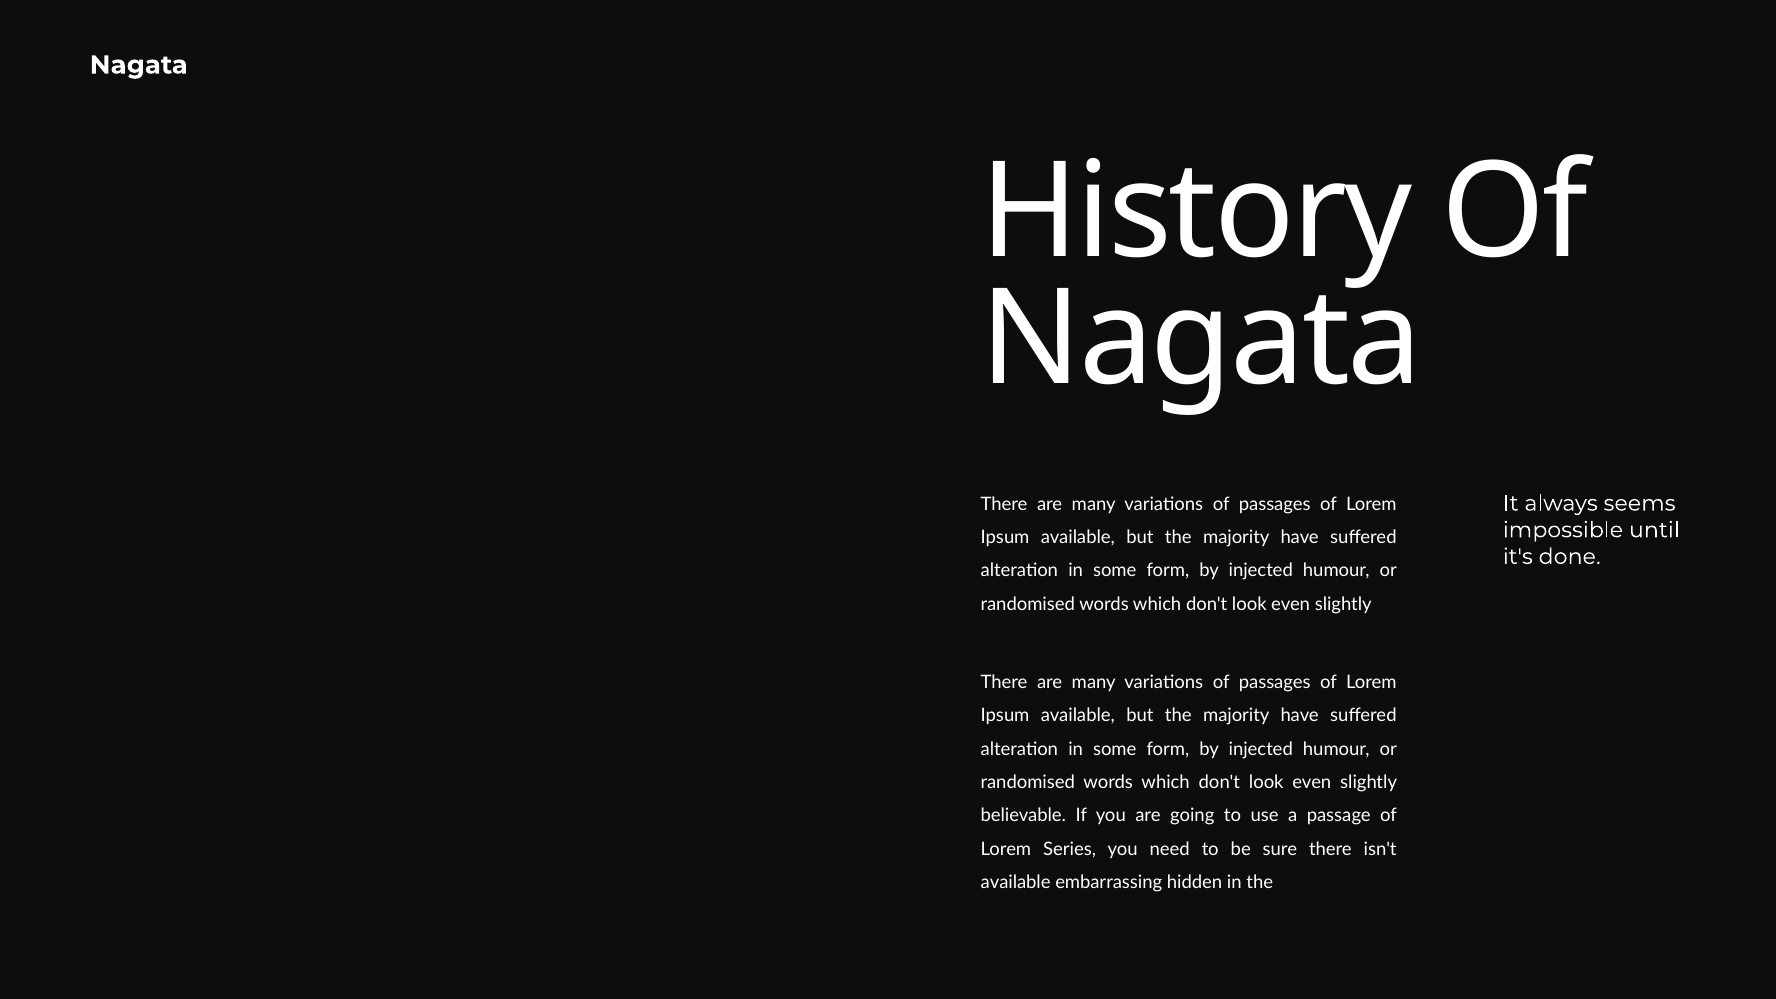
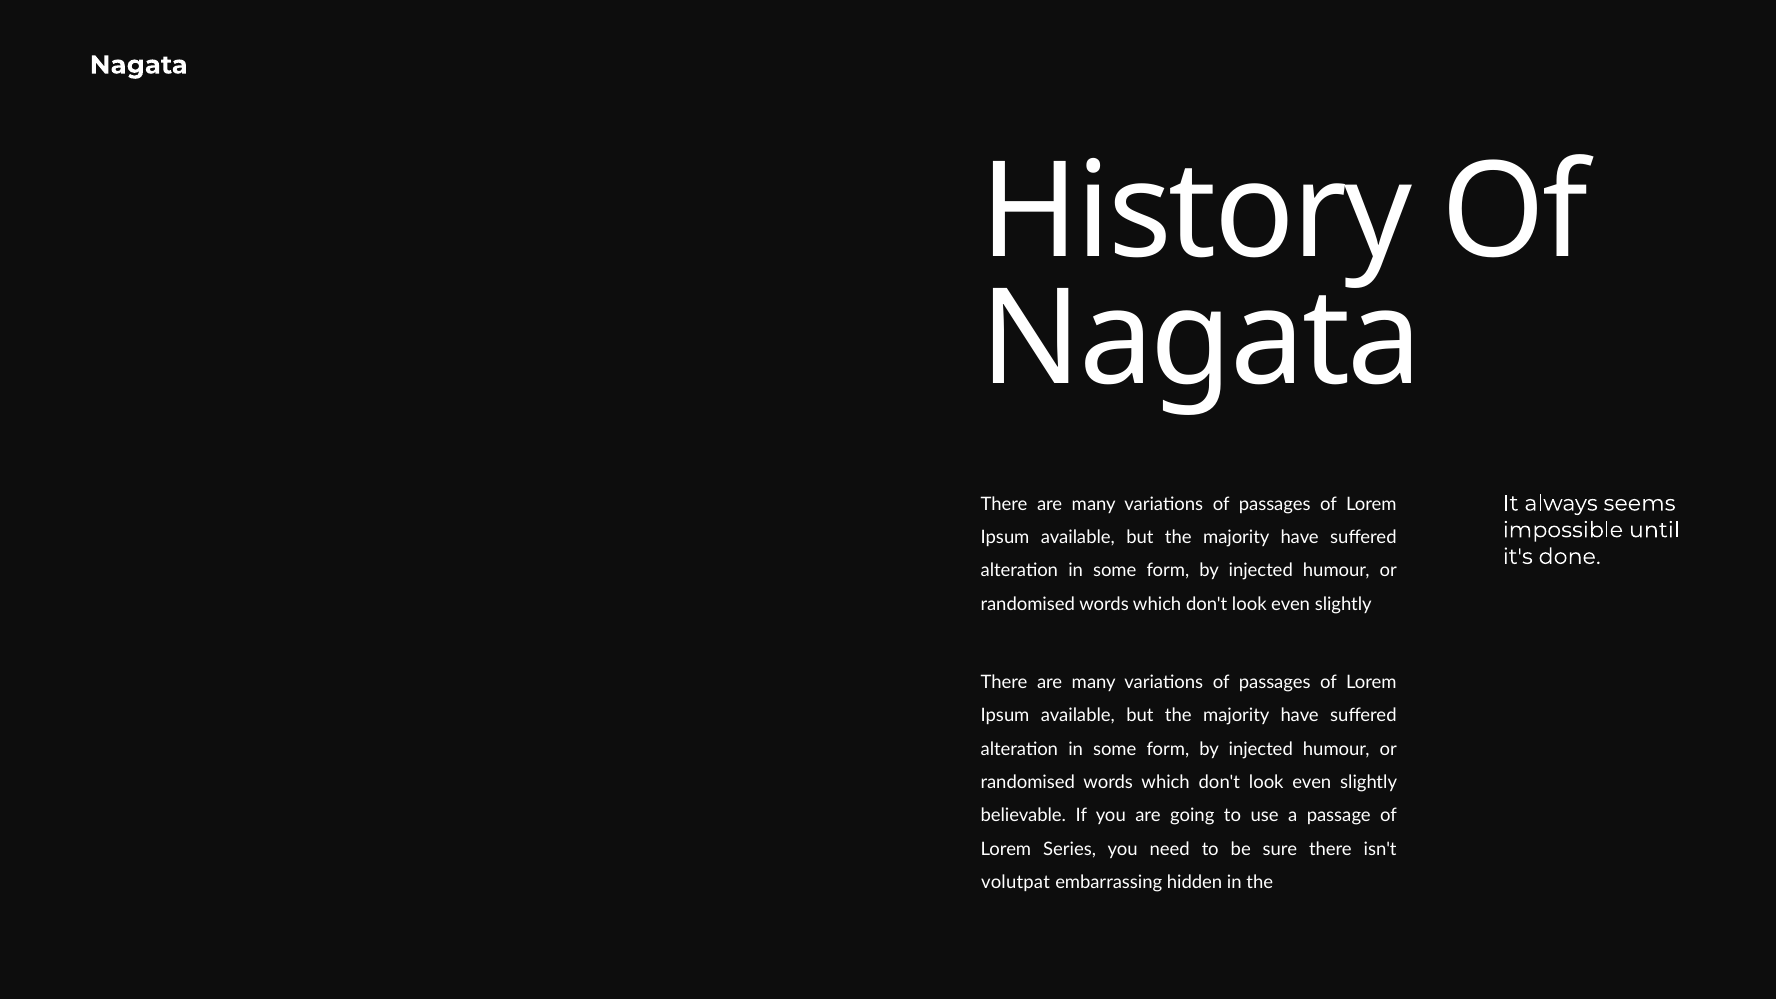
available: available -> volutpat (1015, 882)
